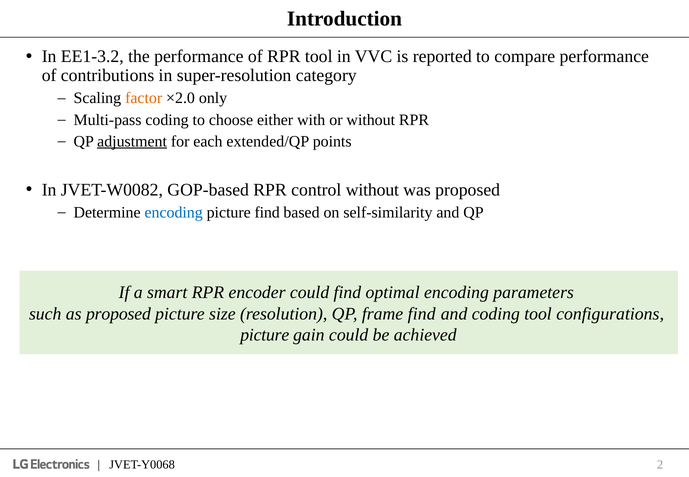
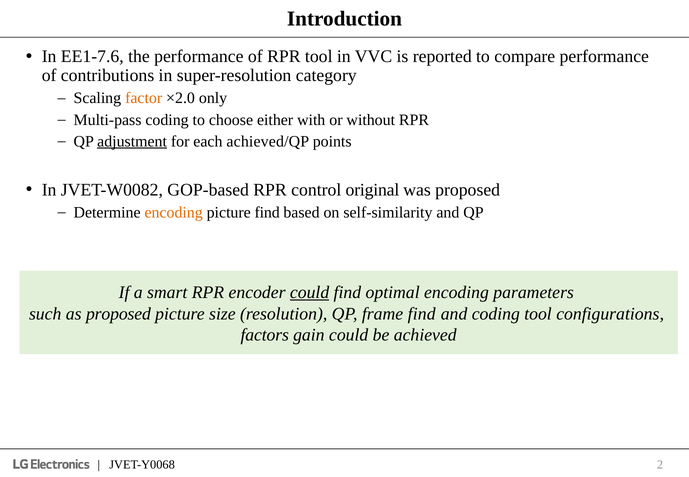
EE1-3.2: EE1-3.2 -> EE1-7.6 (92, 57)
extended/QP: extended/QP -> achieved/QP (268, 141)
control without: without -> original (372, 190)
encoding colour: blue -> orange (174, 212)
could underline: none -> present (310, 292)
picture: picture -> factors (265, 335)
